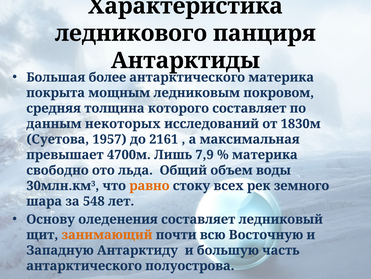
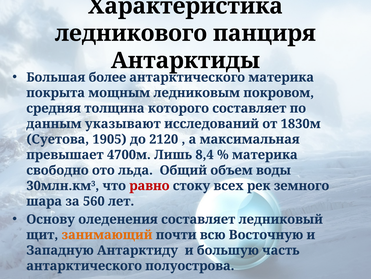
некоторых: некоторых -> указывают (123, 124)
1957: 1957 -> 1905 (110, 139)
2161: 2161 -> 2120 (164, 139)
7,9: 7,9 -> 8,4 (205, 154)
равно colour: orange -> red (149, 185)
548: 548 -> 560 (94, 201)
